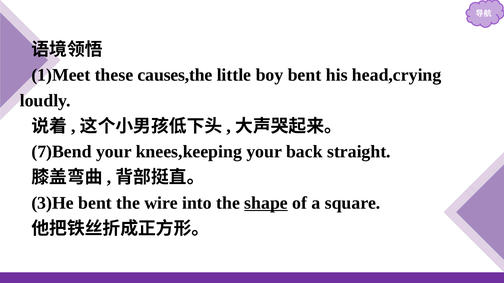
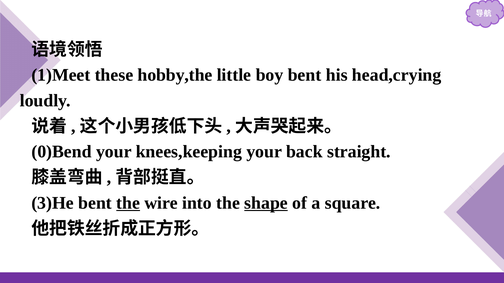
causes,the: causes,the -> hobby,the (175, 75)
7)Bend: 7)Bend -> 0)Bend (62, 152)
the underline: none -> present (128, 203)
